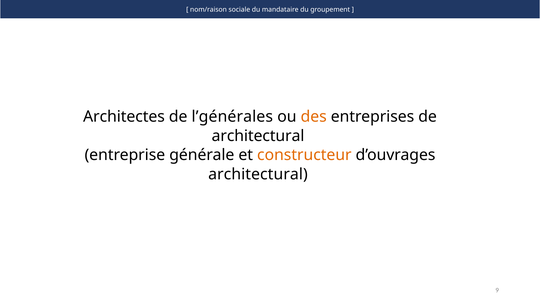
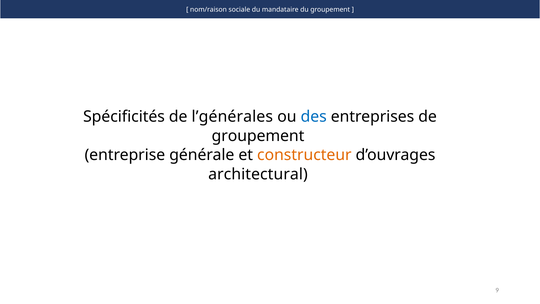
Architectes: Architectes -> Spécificités (124, 116)
des colour: orange -> blue (314, 116)
architectural: architectural -> groupement (258, 136)
